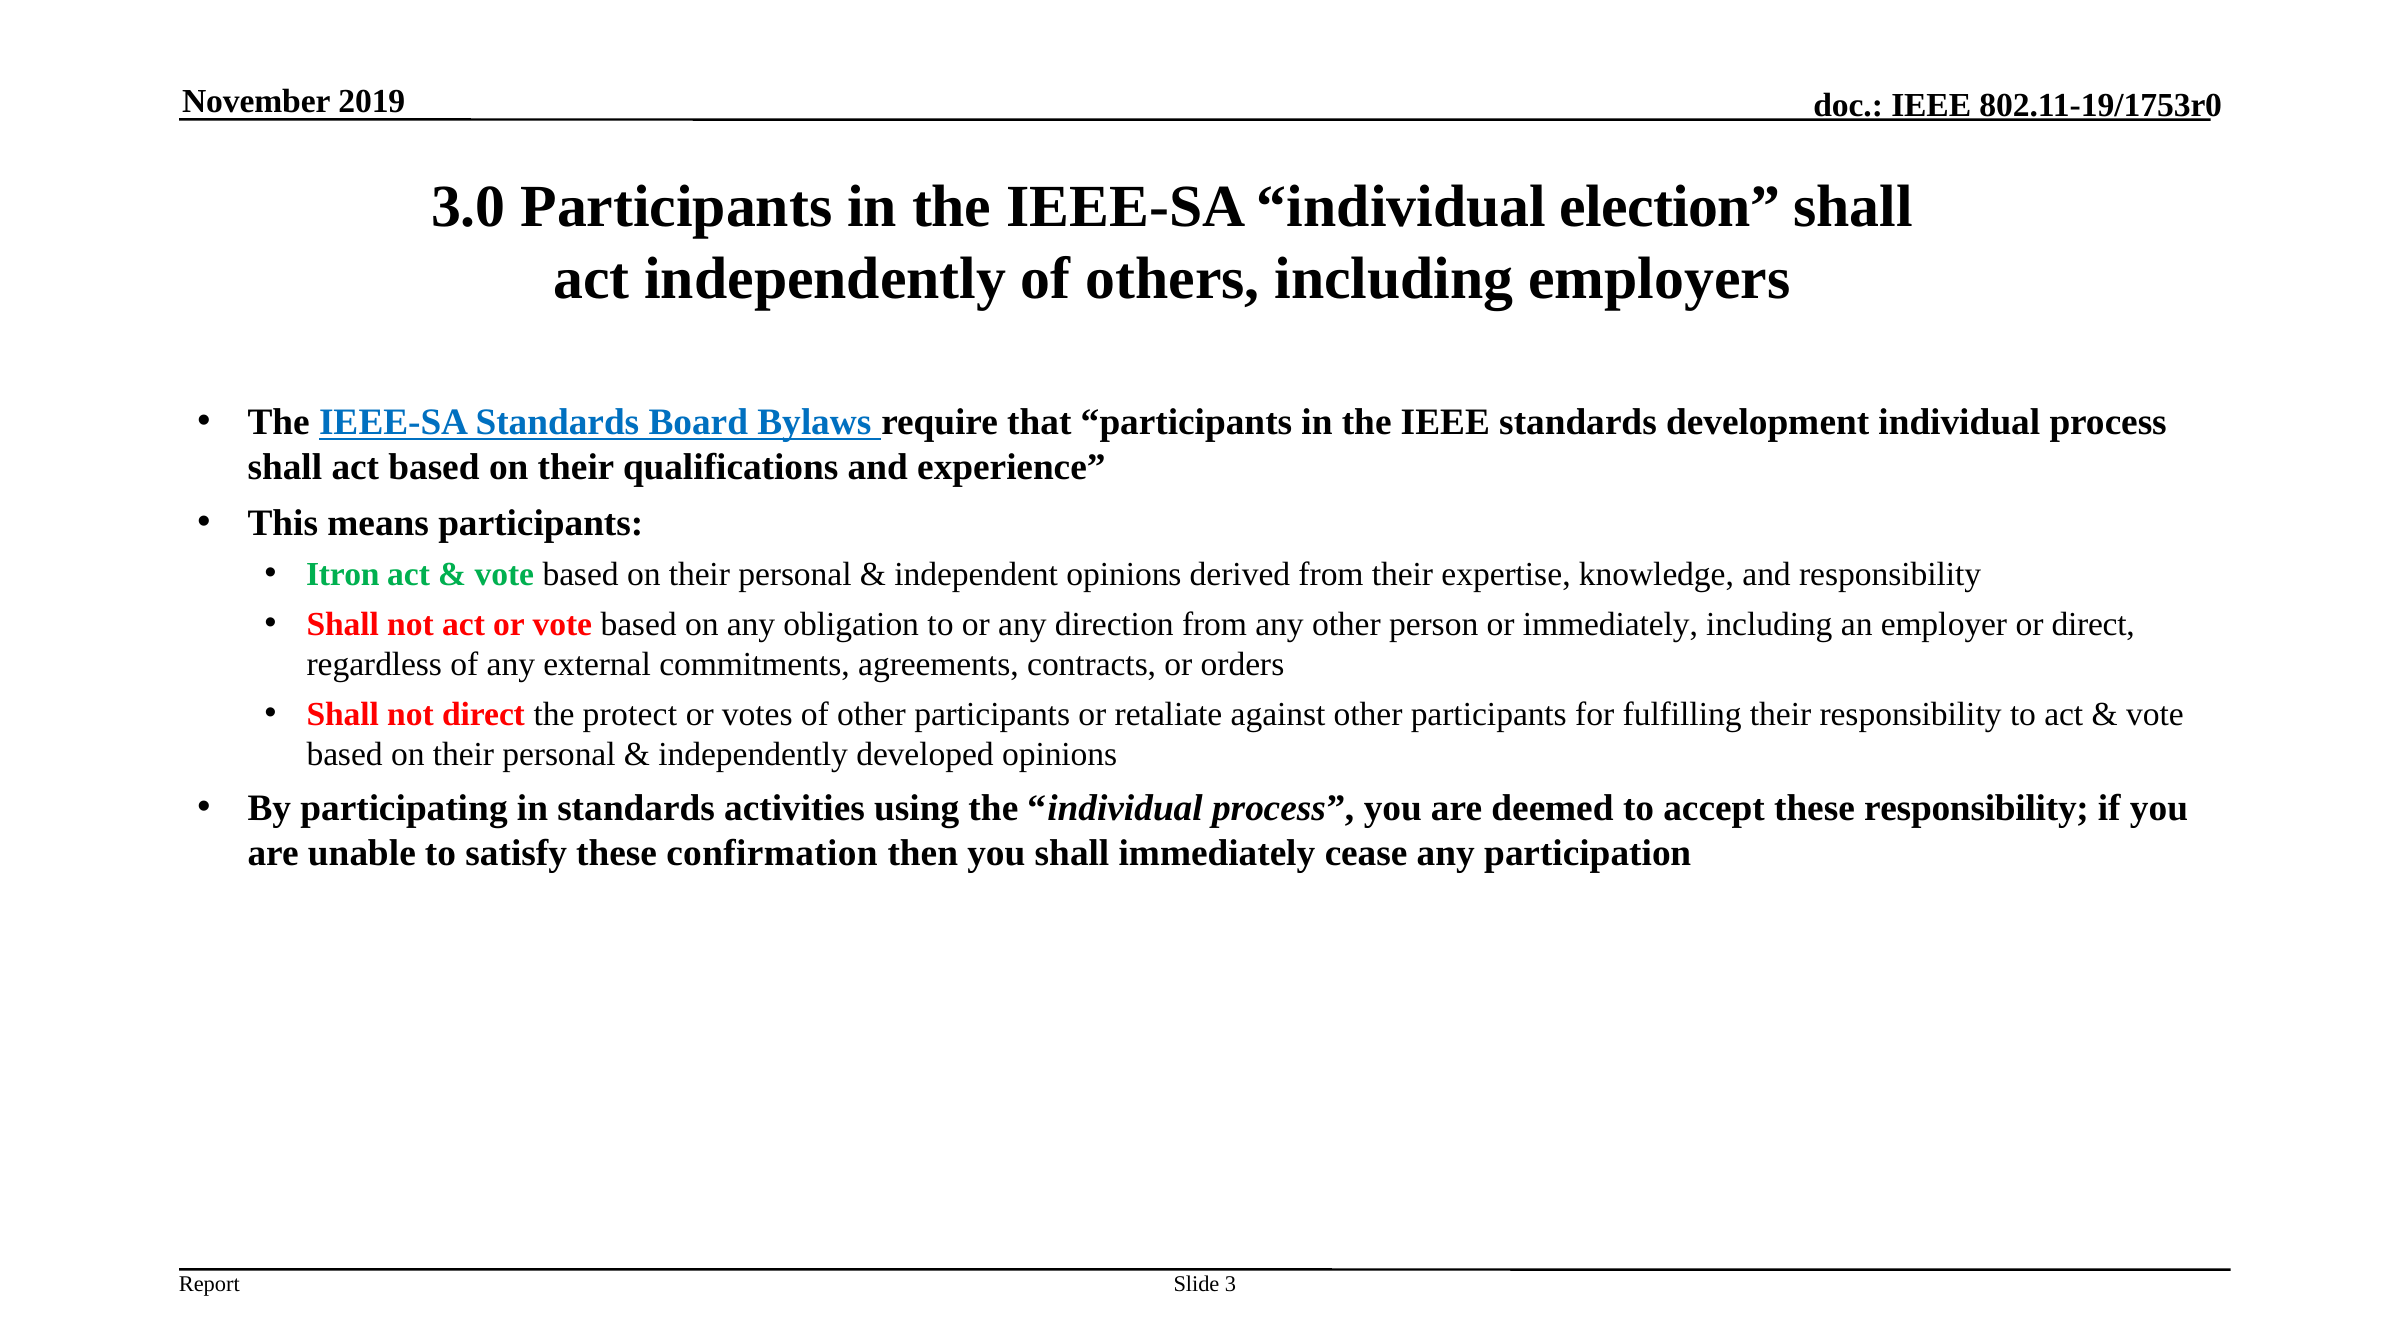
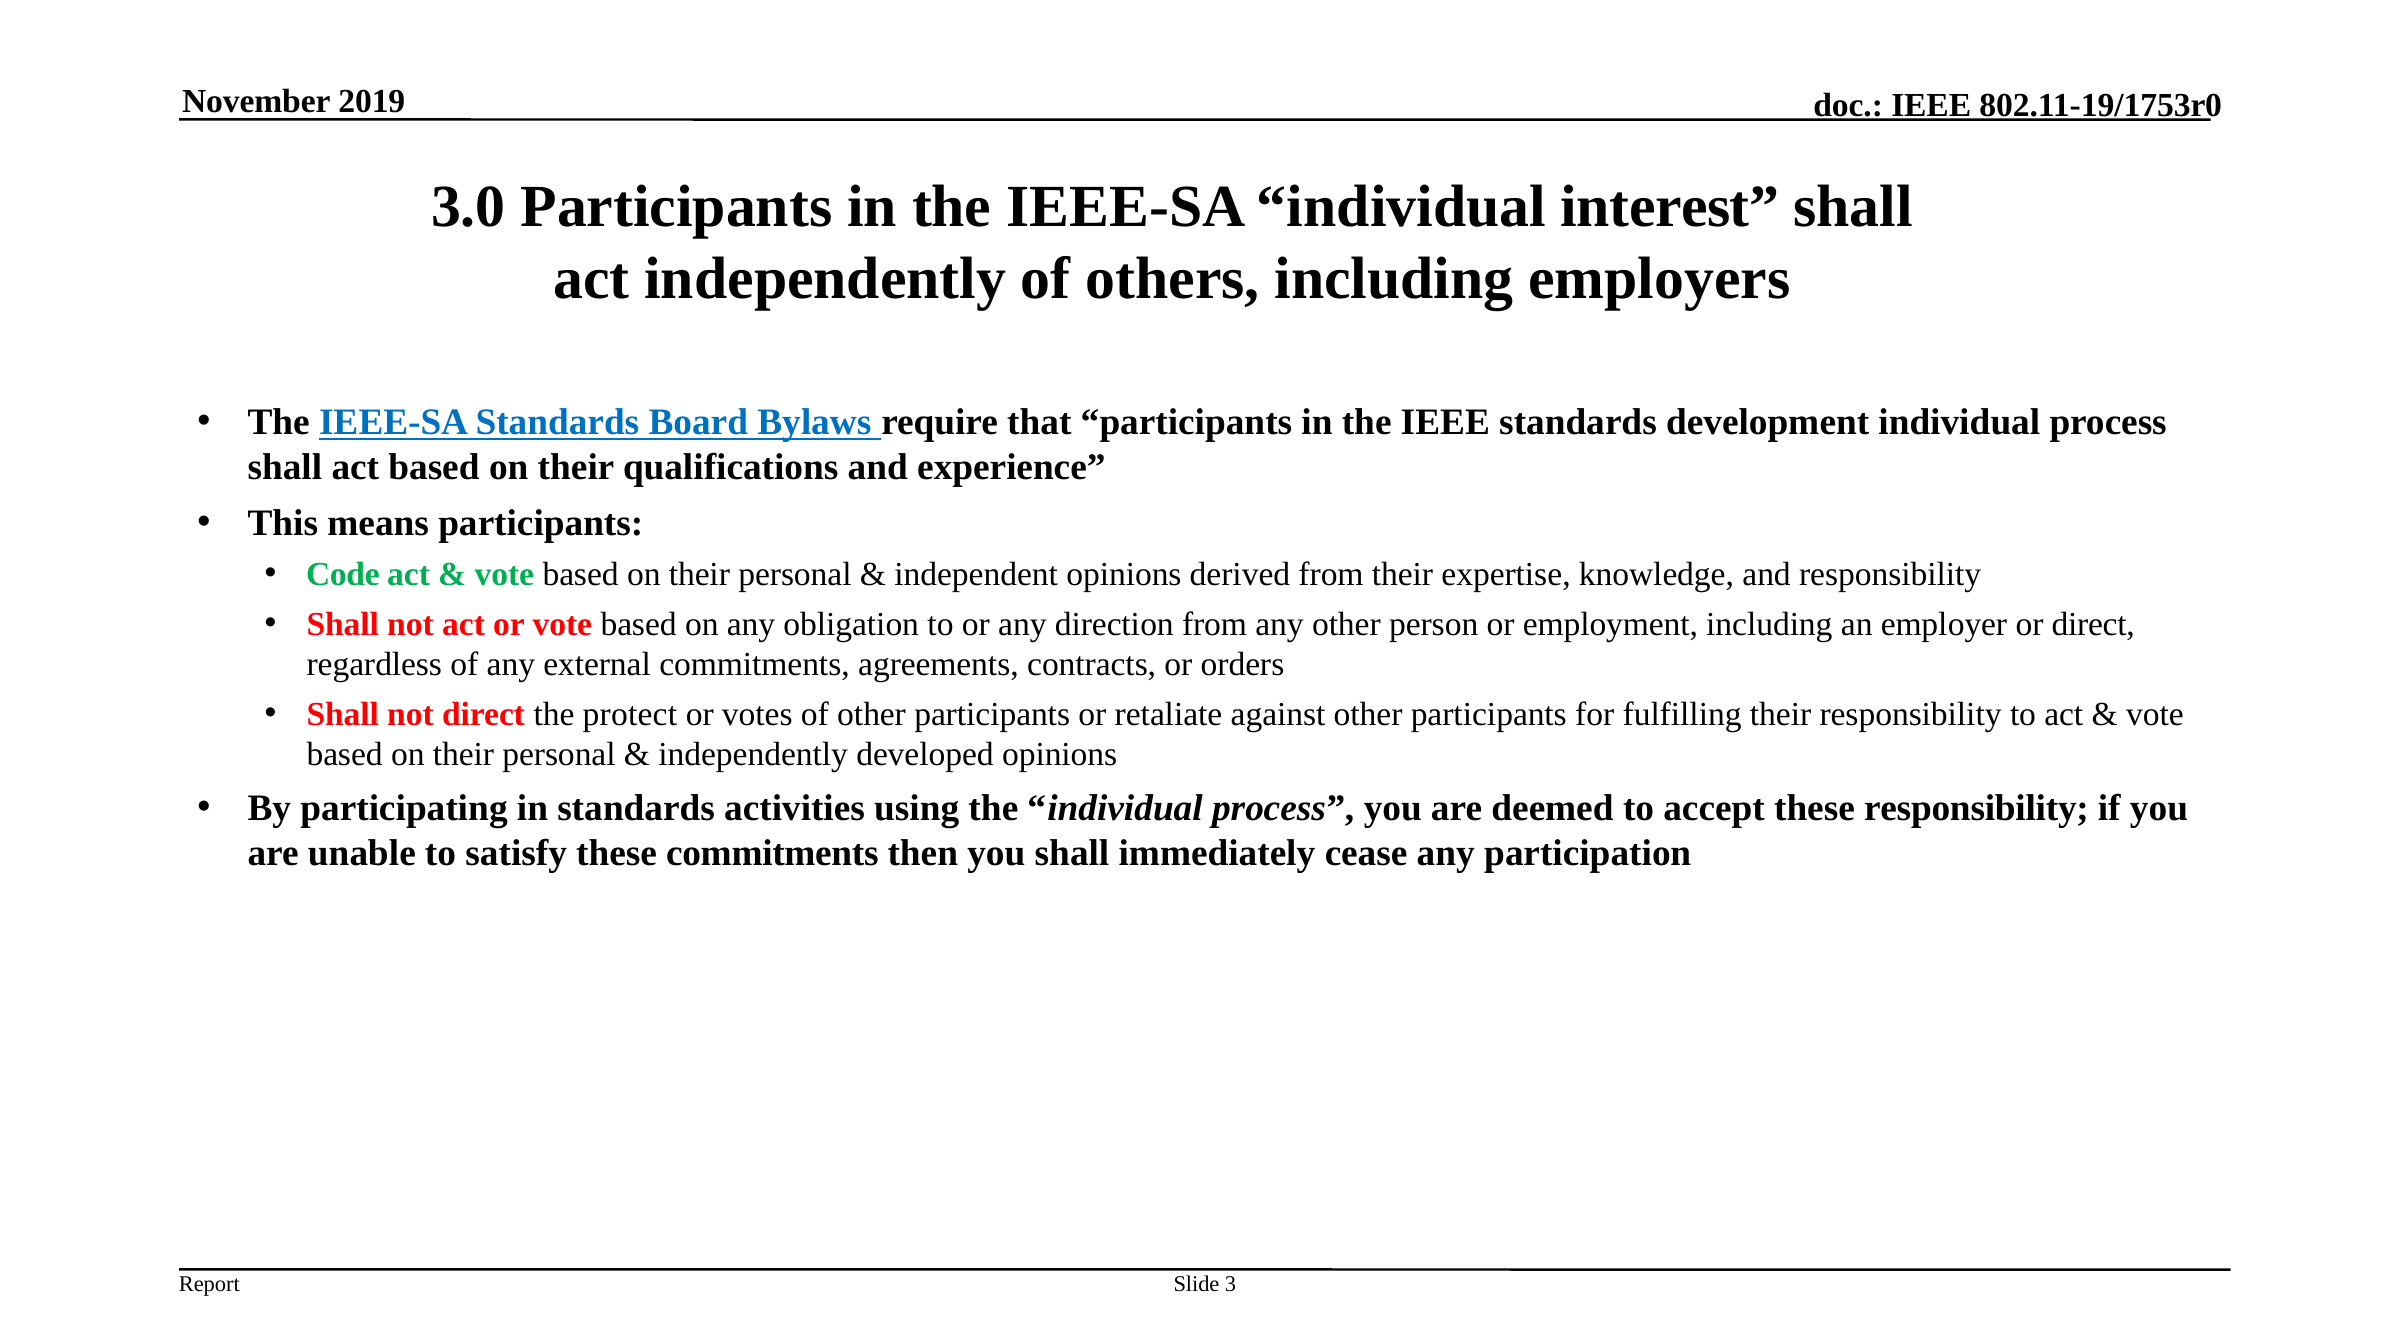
election: election -> interest (1670, 207)
Itron: Itron -> Code (343, 575)
or immediately: immediately -> employment (1610, 624)
these confirmation: confirmation -> commitments (772, 854)
